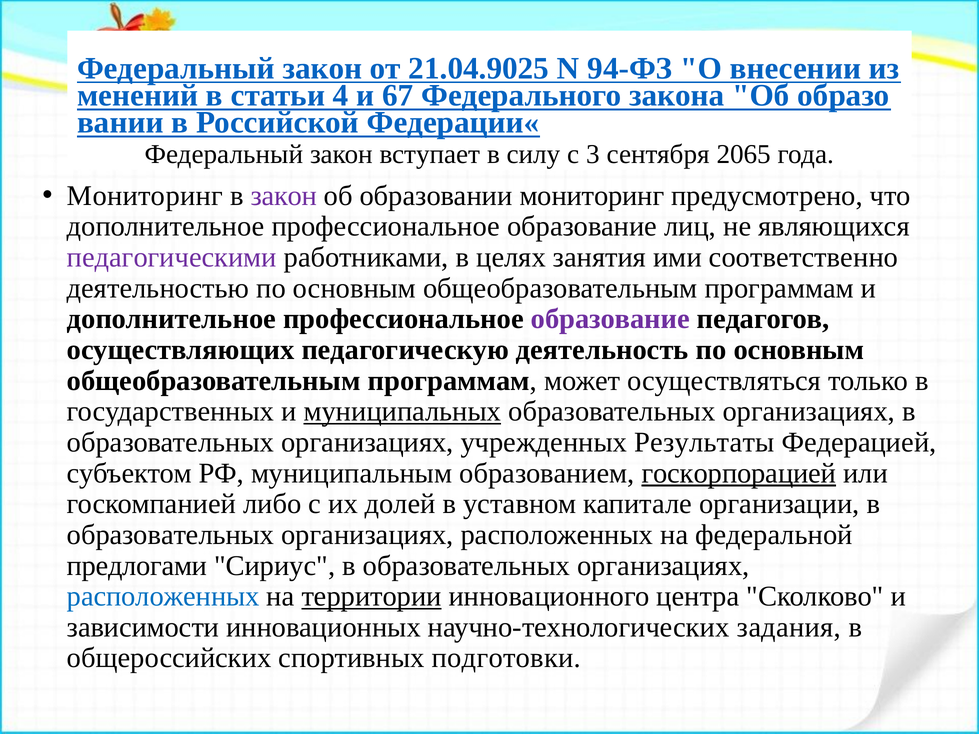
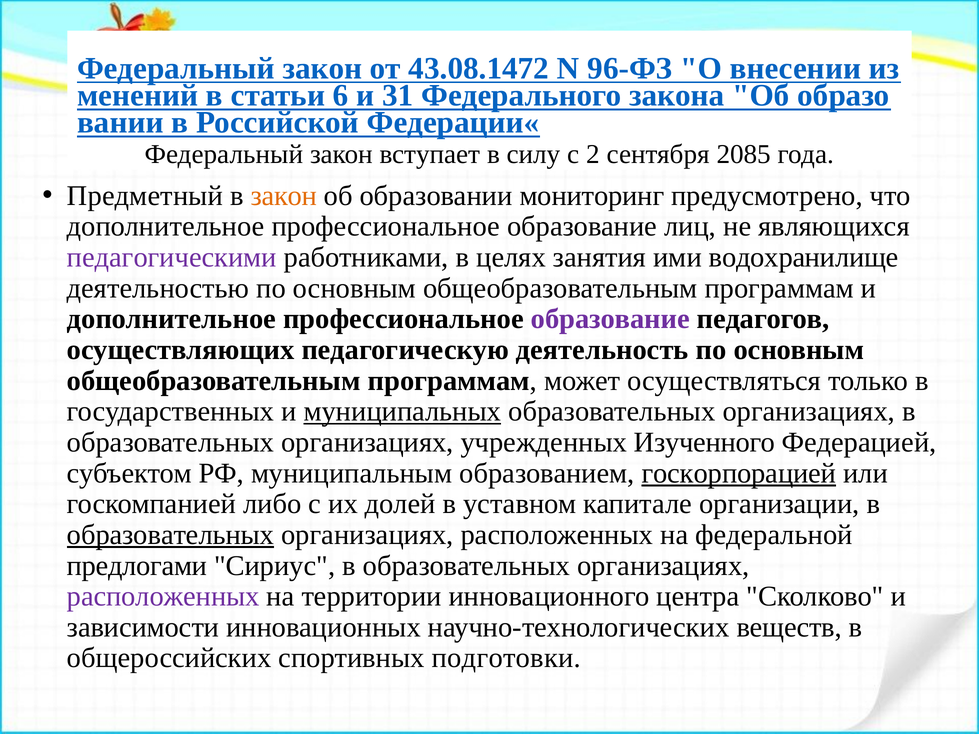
21.04.9025: 21.04.9025 -> 43.08.1472 (479, 69)
94-ФЗ: 94-ФЗ -> 96-ФЗ (630, 69)
4: 4 -> 6 (341, 96)
67: 67 -> 31 (398, 96)
3: 3 -> 2 (593, 154)
2065: 2065 -> 2085 (744, 154)
Мониторинг: Мониторинг -> Предметный (145, 196)
закон colour: purple -> orange (284, 196)
соответственно: соответственно -> водохранилище (804, 257)
Результаты: Результаты -> Изученного (705, 442)
образовательных underline: none -> present (171, 535)
расположенных colour: blue -> purple (163, 597)
территории underline: present -> none (372, 597)
задания: задания -> веществ (789, 627)
